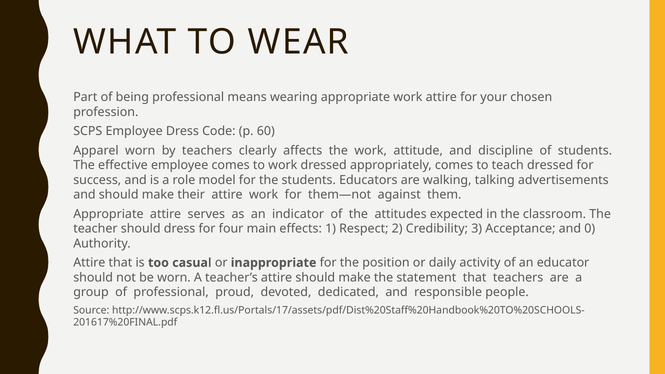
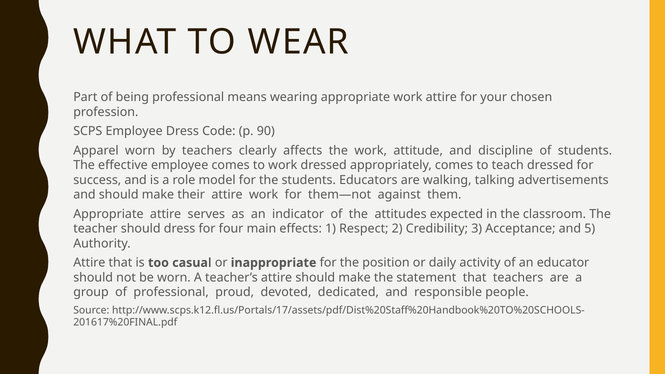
60: 60 -> 90 (266, 131)
0: 0 -> 5 (590, 229)
